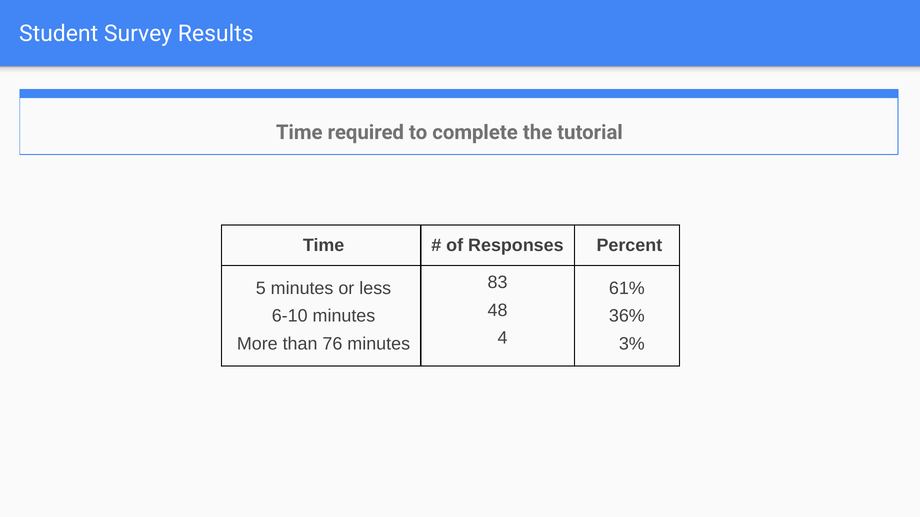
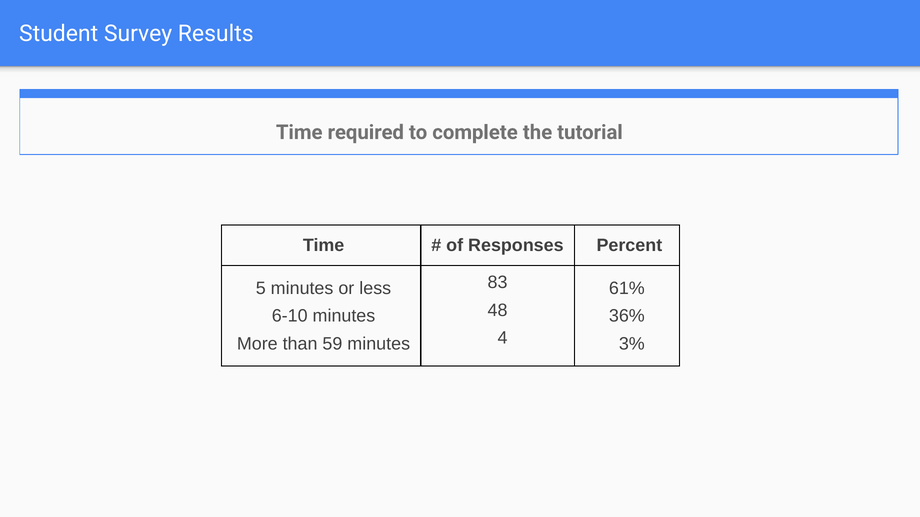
76: 76 -> 59 (332, 344)
